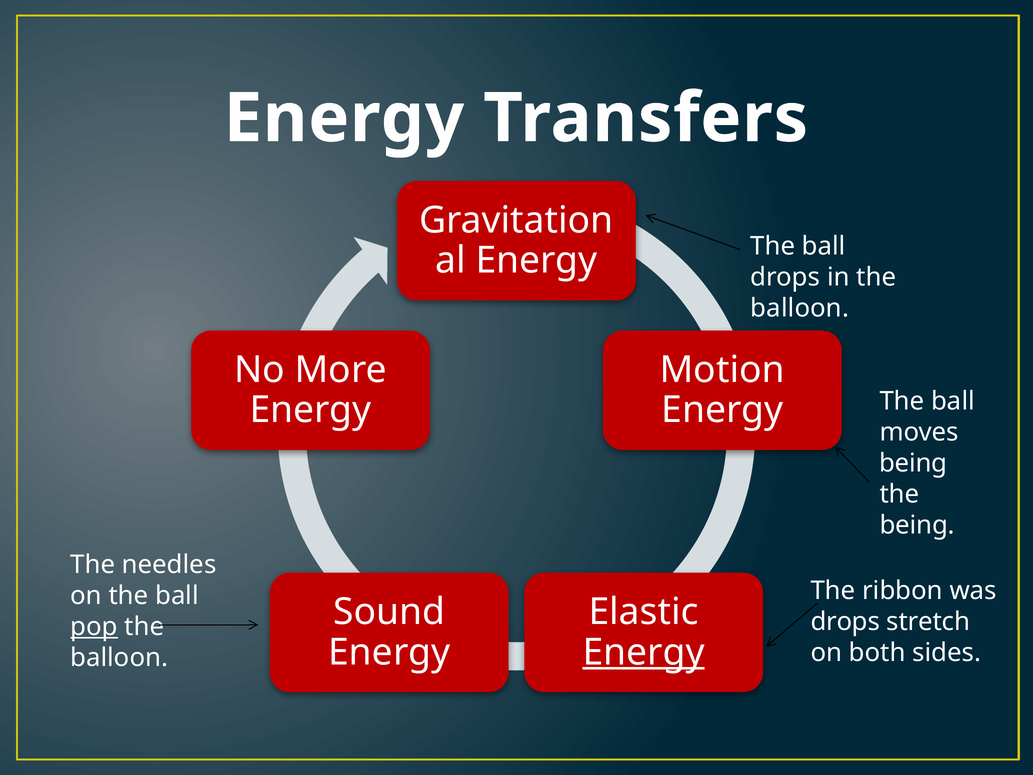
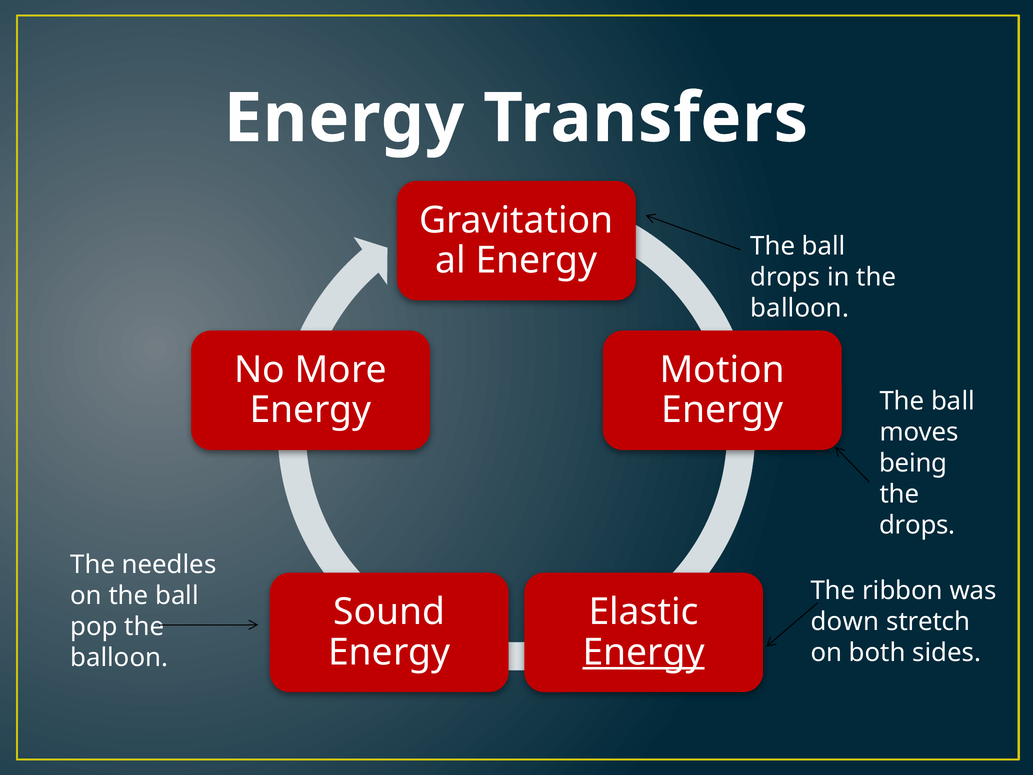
being: being -> drops (917, 525)
drops: drops -> down (845, 621)
pop underline: present -> none (94, 627)
